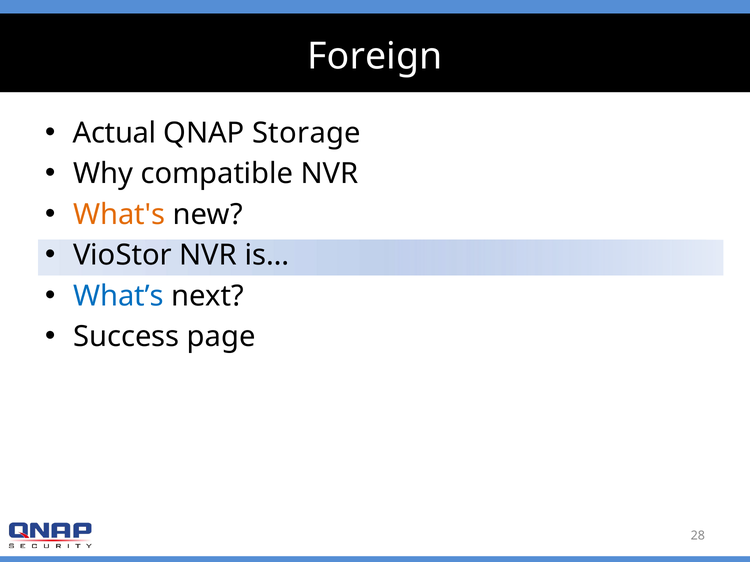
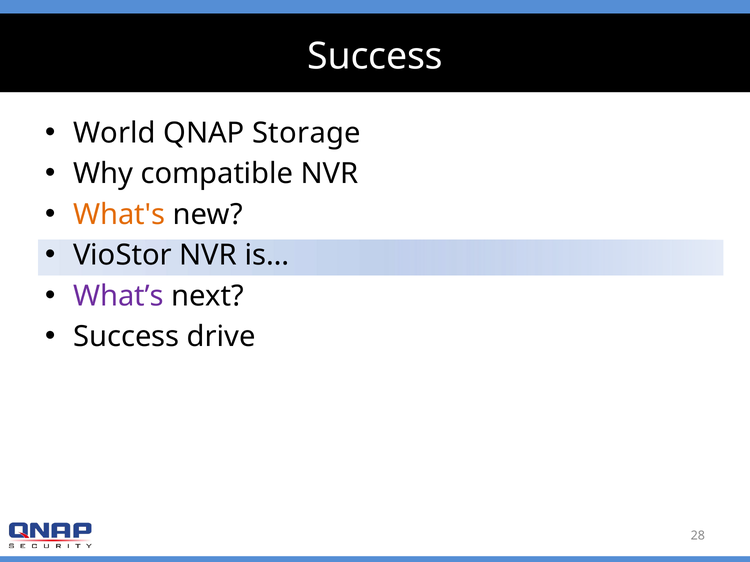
Foreign: Foreign -> Success (375, 56)
Actual: Actual -> World (114, 133)
What’s colour: blue -> purple (118, 296)
page: page -> drive (221, 337)
